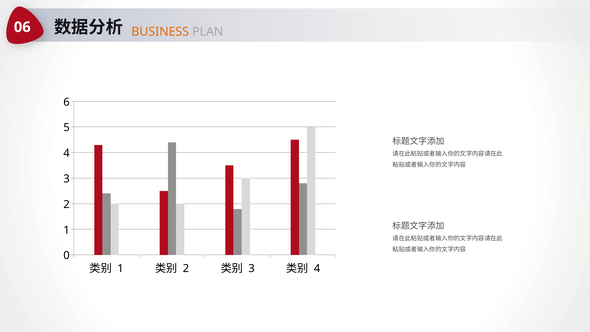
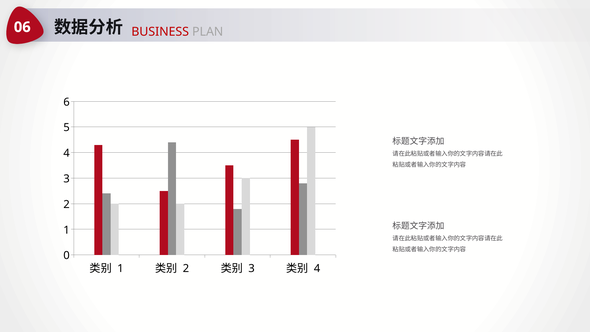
BUSINESS colour: orange -> red (160, 32)
